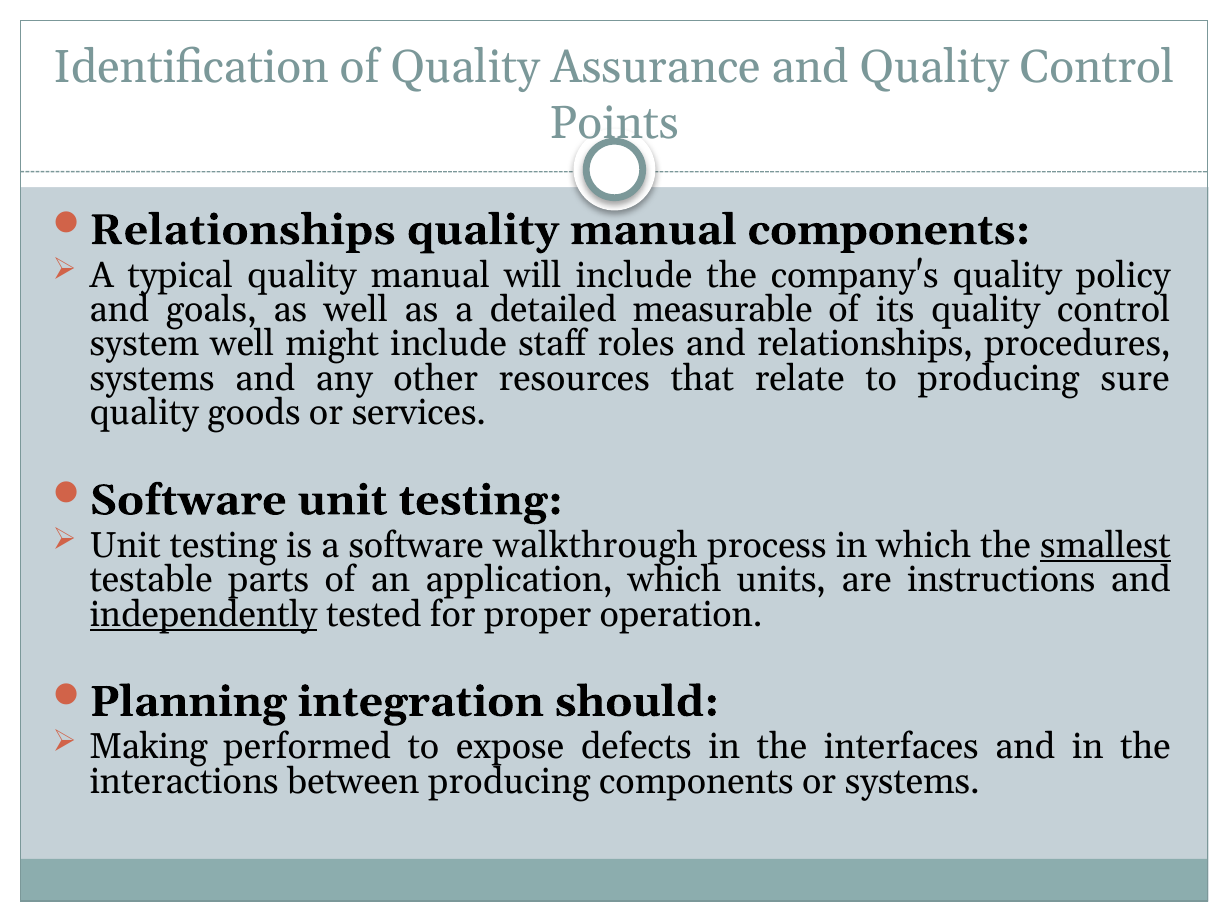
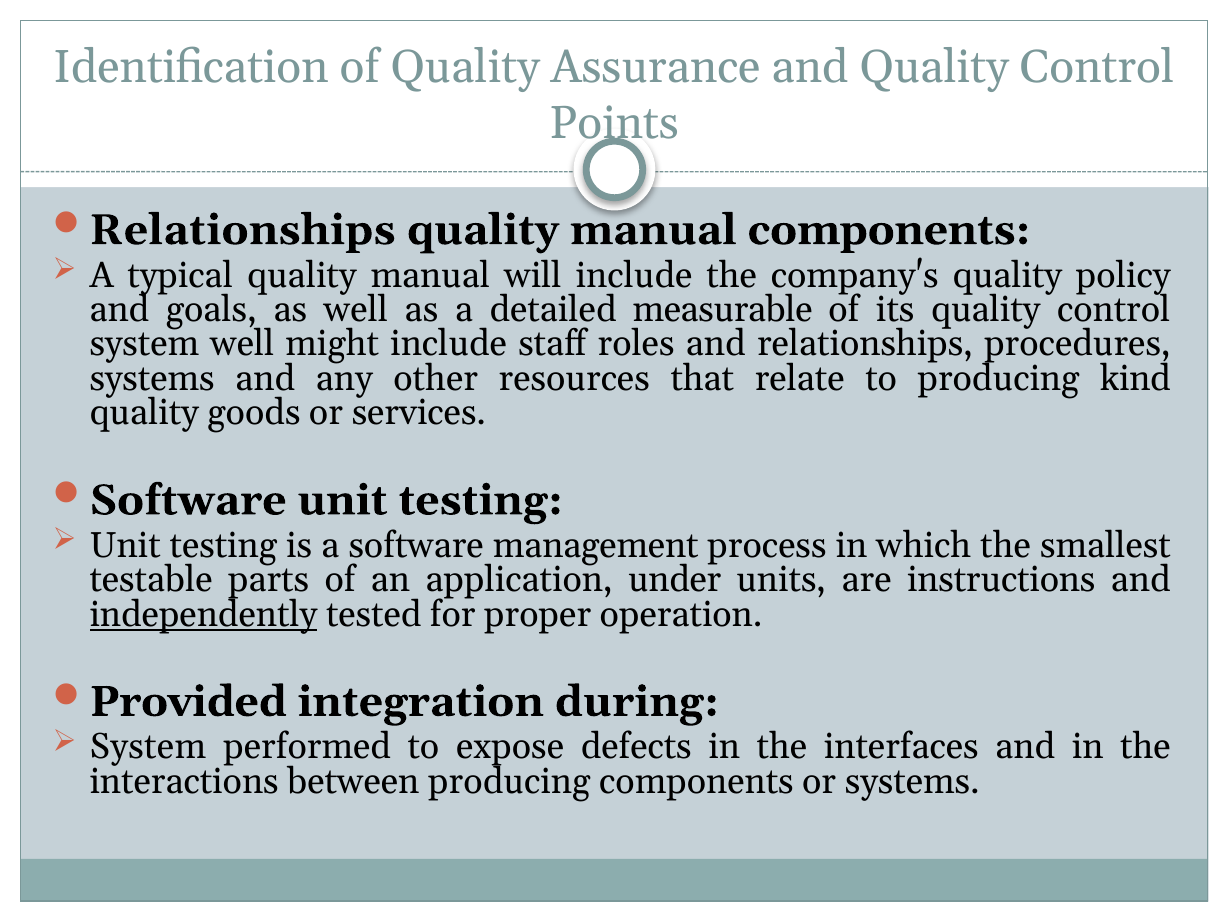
sure: sure -> kind (1135, 378)
walkthrough: walkthrough -> management (596, 545)
smallest underline: present -> none (1105, 545)
application which: which -> under (675, 580)
Planning: Planning -> Provided (188, 701)
should: should -> during (637, 701)
Making: Making -> System (148, 747)
